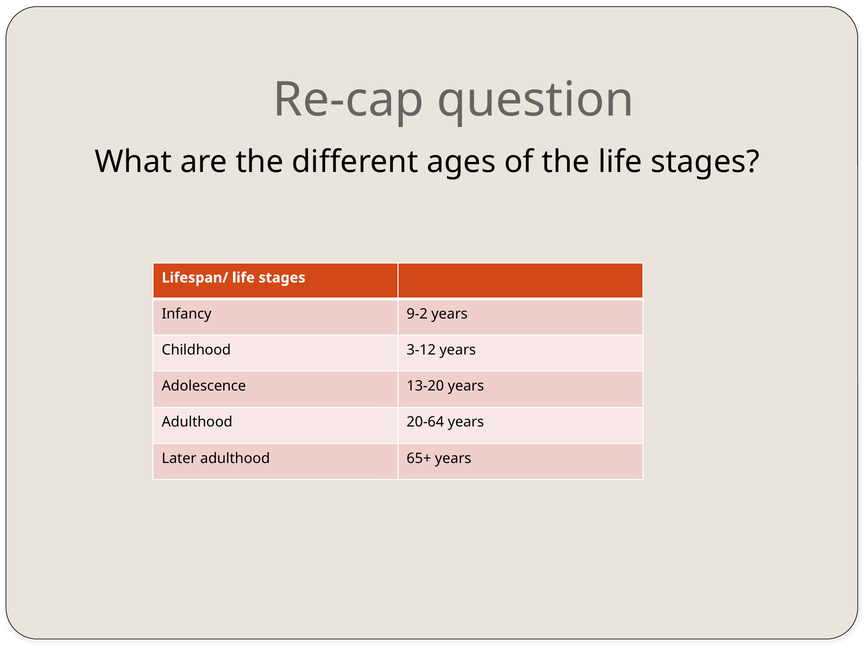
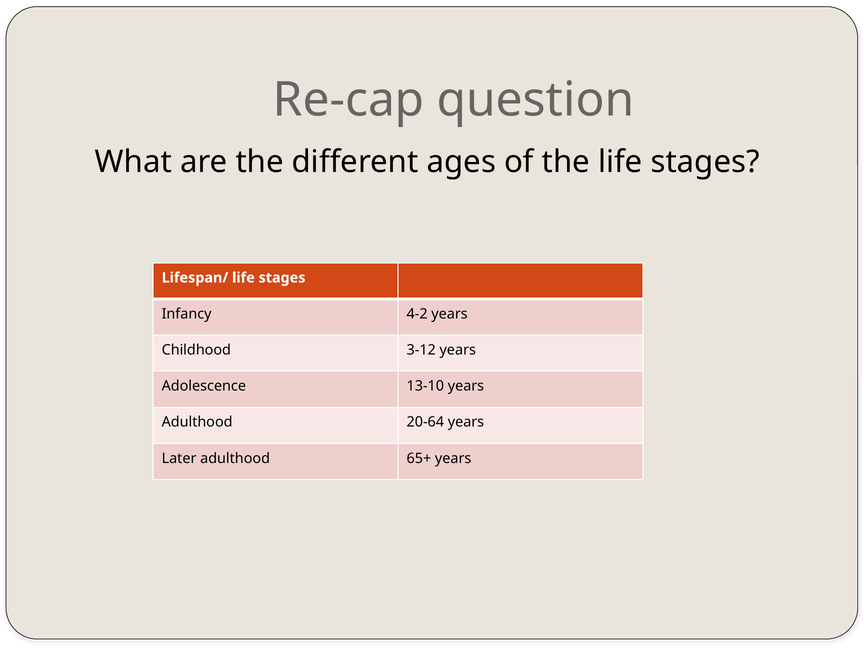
9-2: 9-2 -> 4-2 (417, 314)
13-20: 13-20 -> 13-10 (425, 386)
